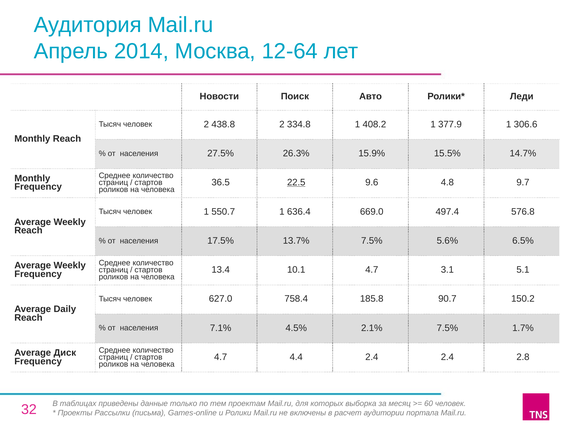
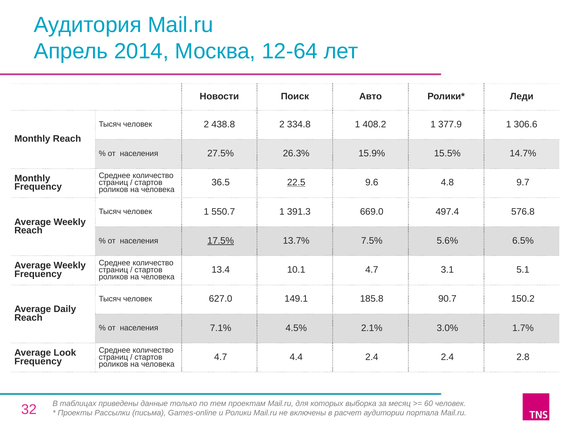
636.4: 636.4 -> 391.3 (299, 212)
17.5% underline: none -> present (221, 241)
758.4: 758.4 -> 149.1 (296, 299)
2.1% 7.5%: 7.5% -> 3.0% (447, 328)
Диск: Диск -> Look (65, 353)
